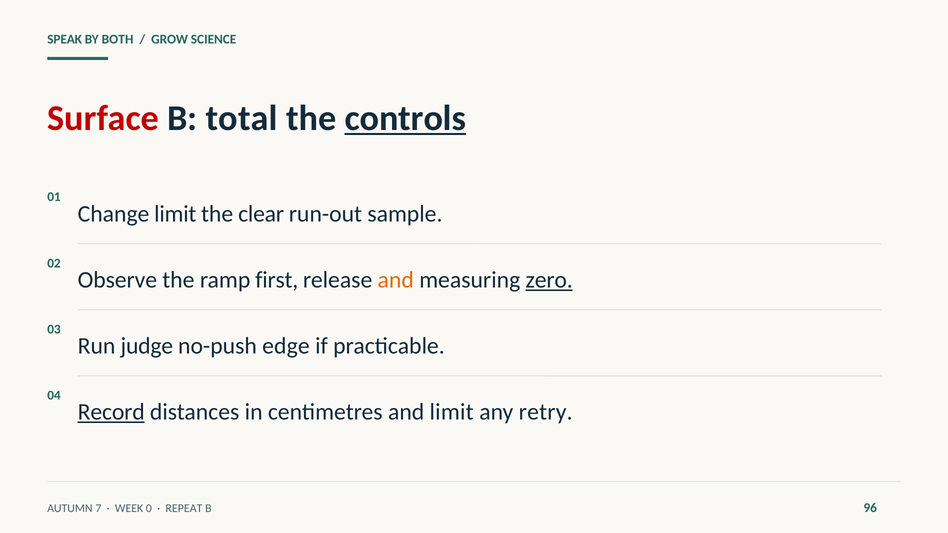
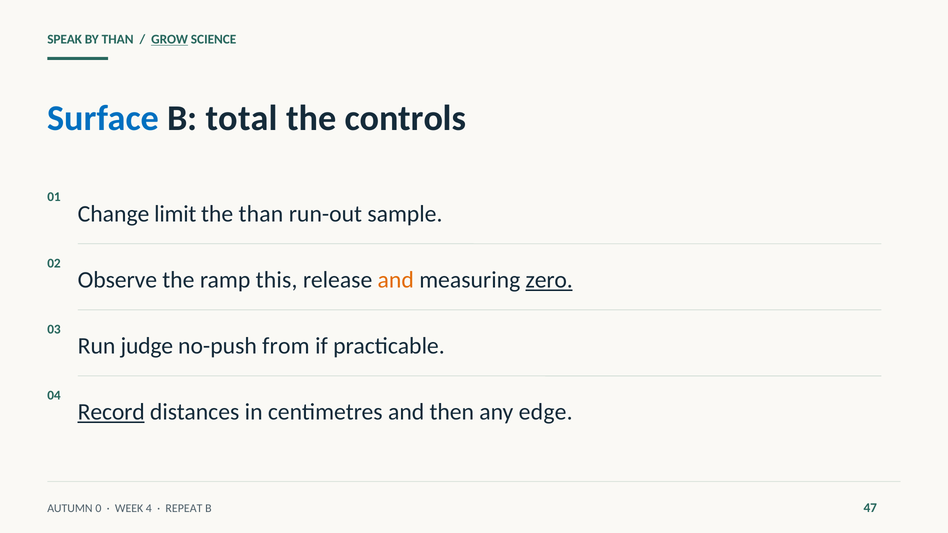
BY BOTH: BOTH -> THAN (118, 39)
GROW underline: none -> present (170, 39)
Surface colour: red -> blue (103, 118)
controls underline: present -> none (405, 118)
the clear: clear -> than (261, 214)
first: first -> this (277, 280)
edge: edge -> from (286, 346)
and limit: limit -> then (452, 412)
retry: retry -> edge (546, 412)
7: 7 -> 0 (98, 509)
0: 0 -> 4 (149, 509)
96: 96 -> 47 (870, 508)
